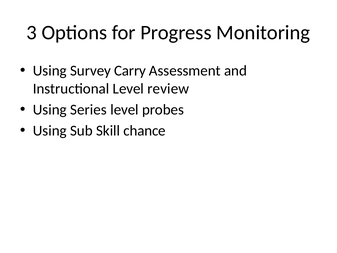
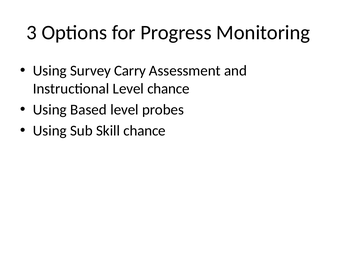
Level review: review -> chance (168, 89)
Series: Series -> Based (88, 110)
